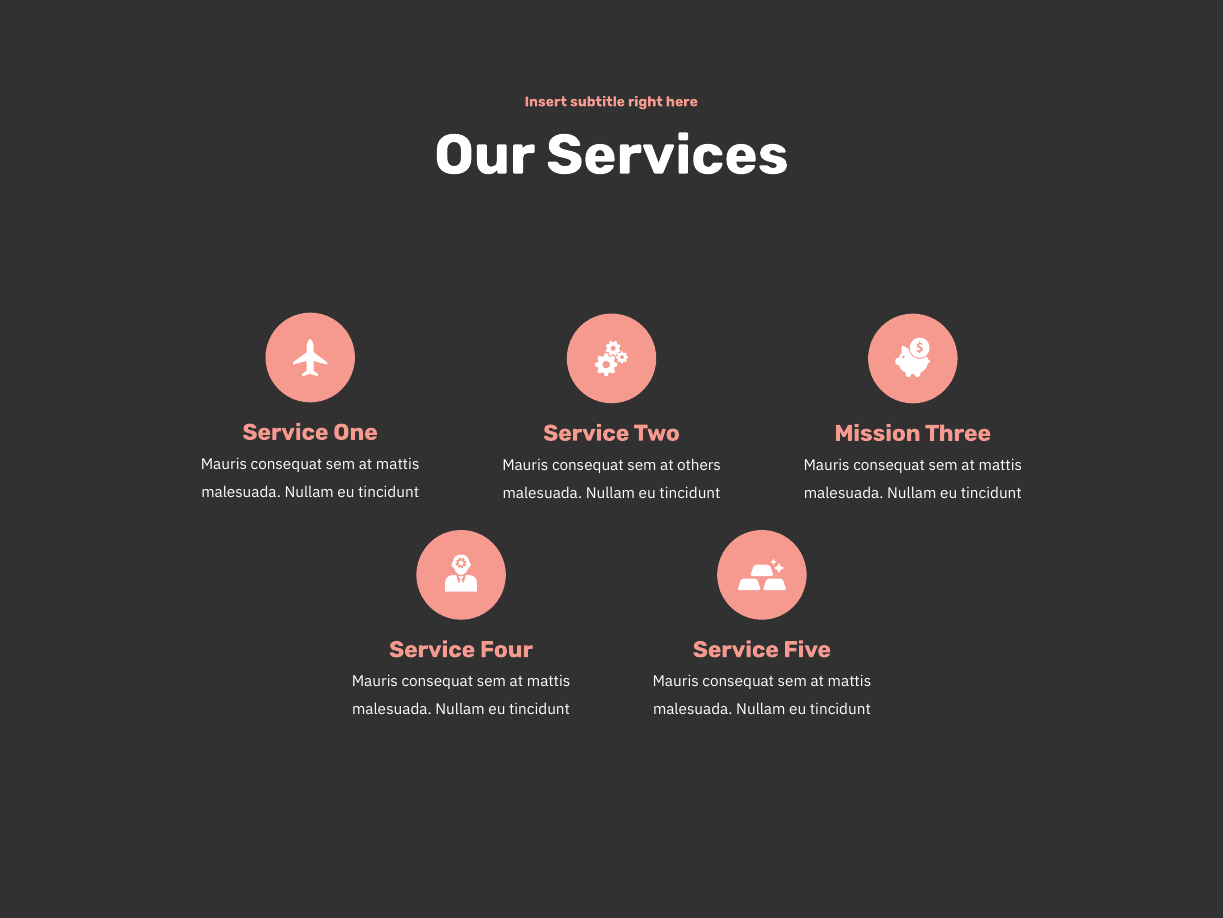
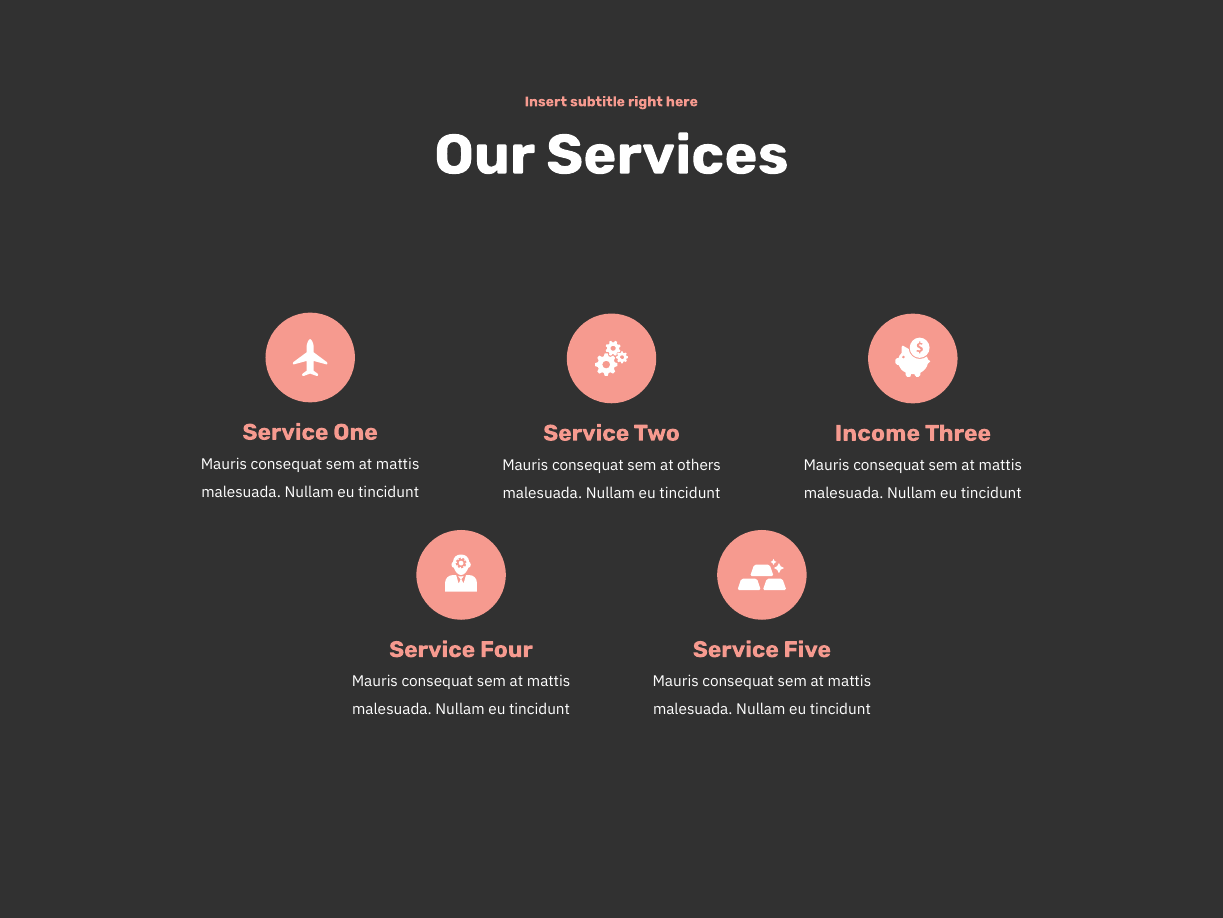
Mission: Mission -> Income (877, 433)
